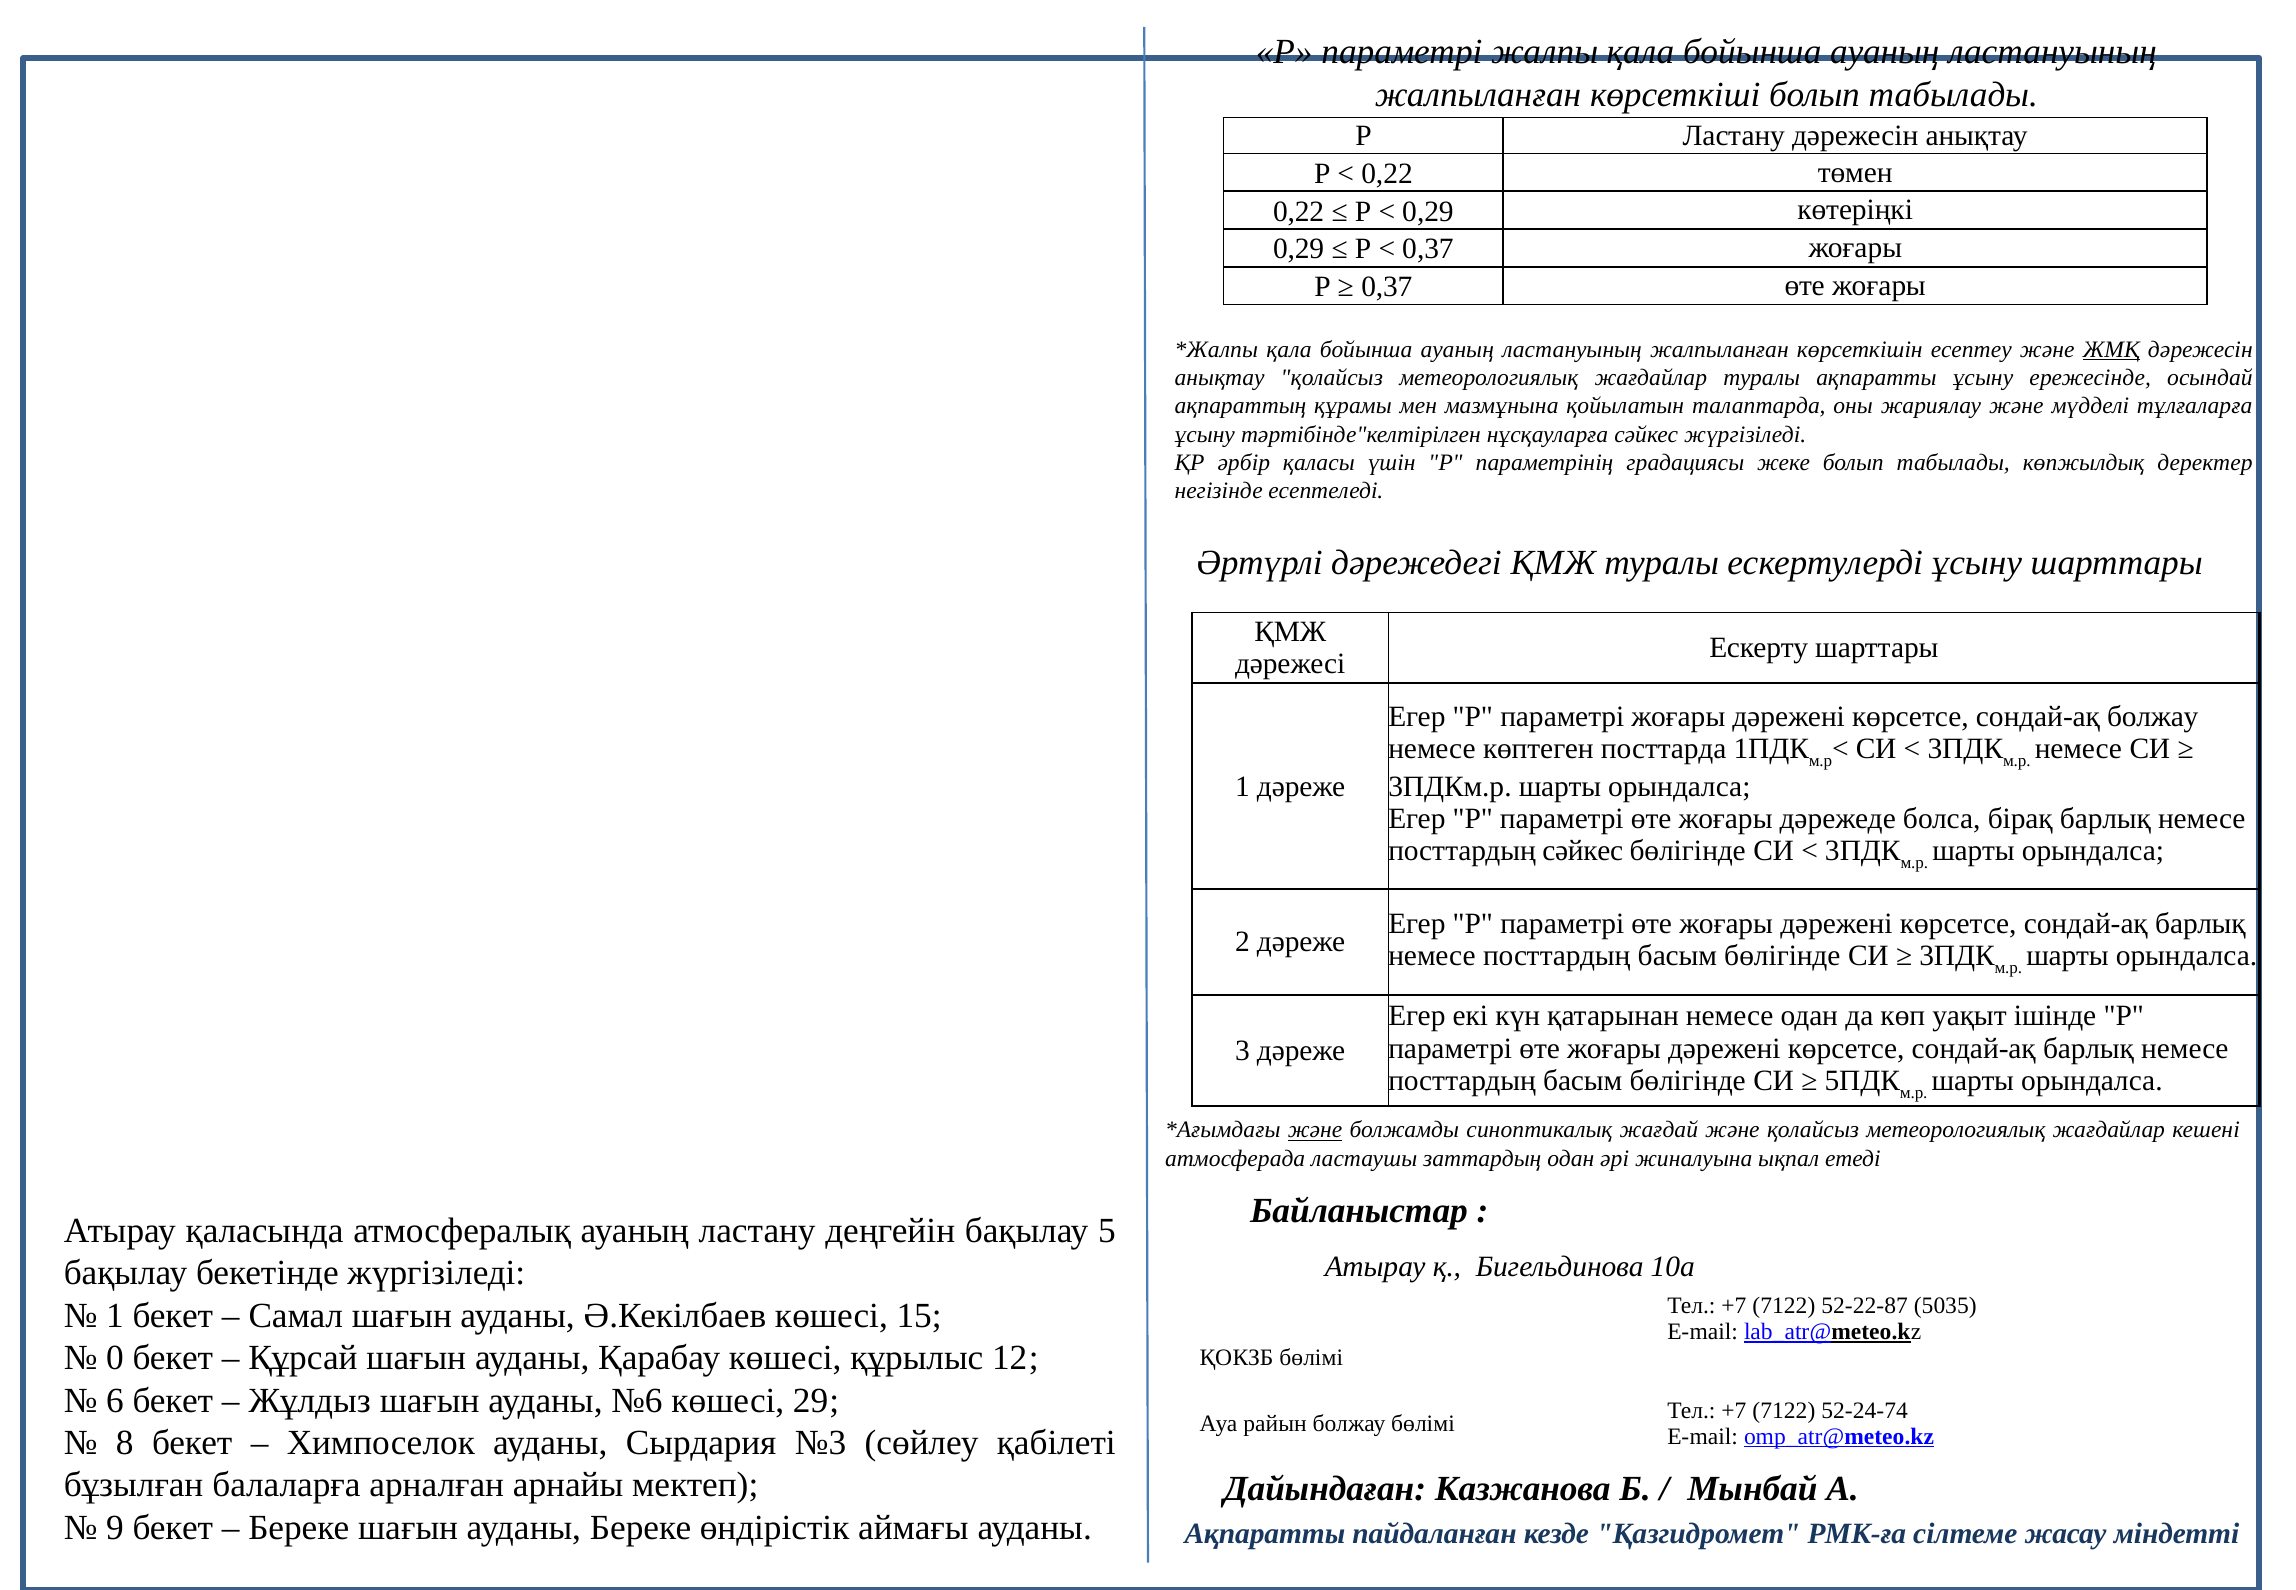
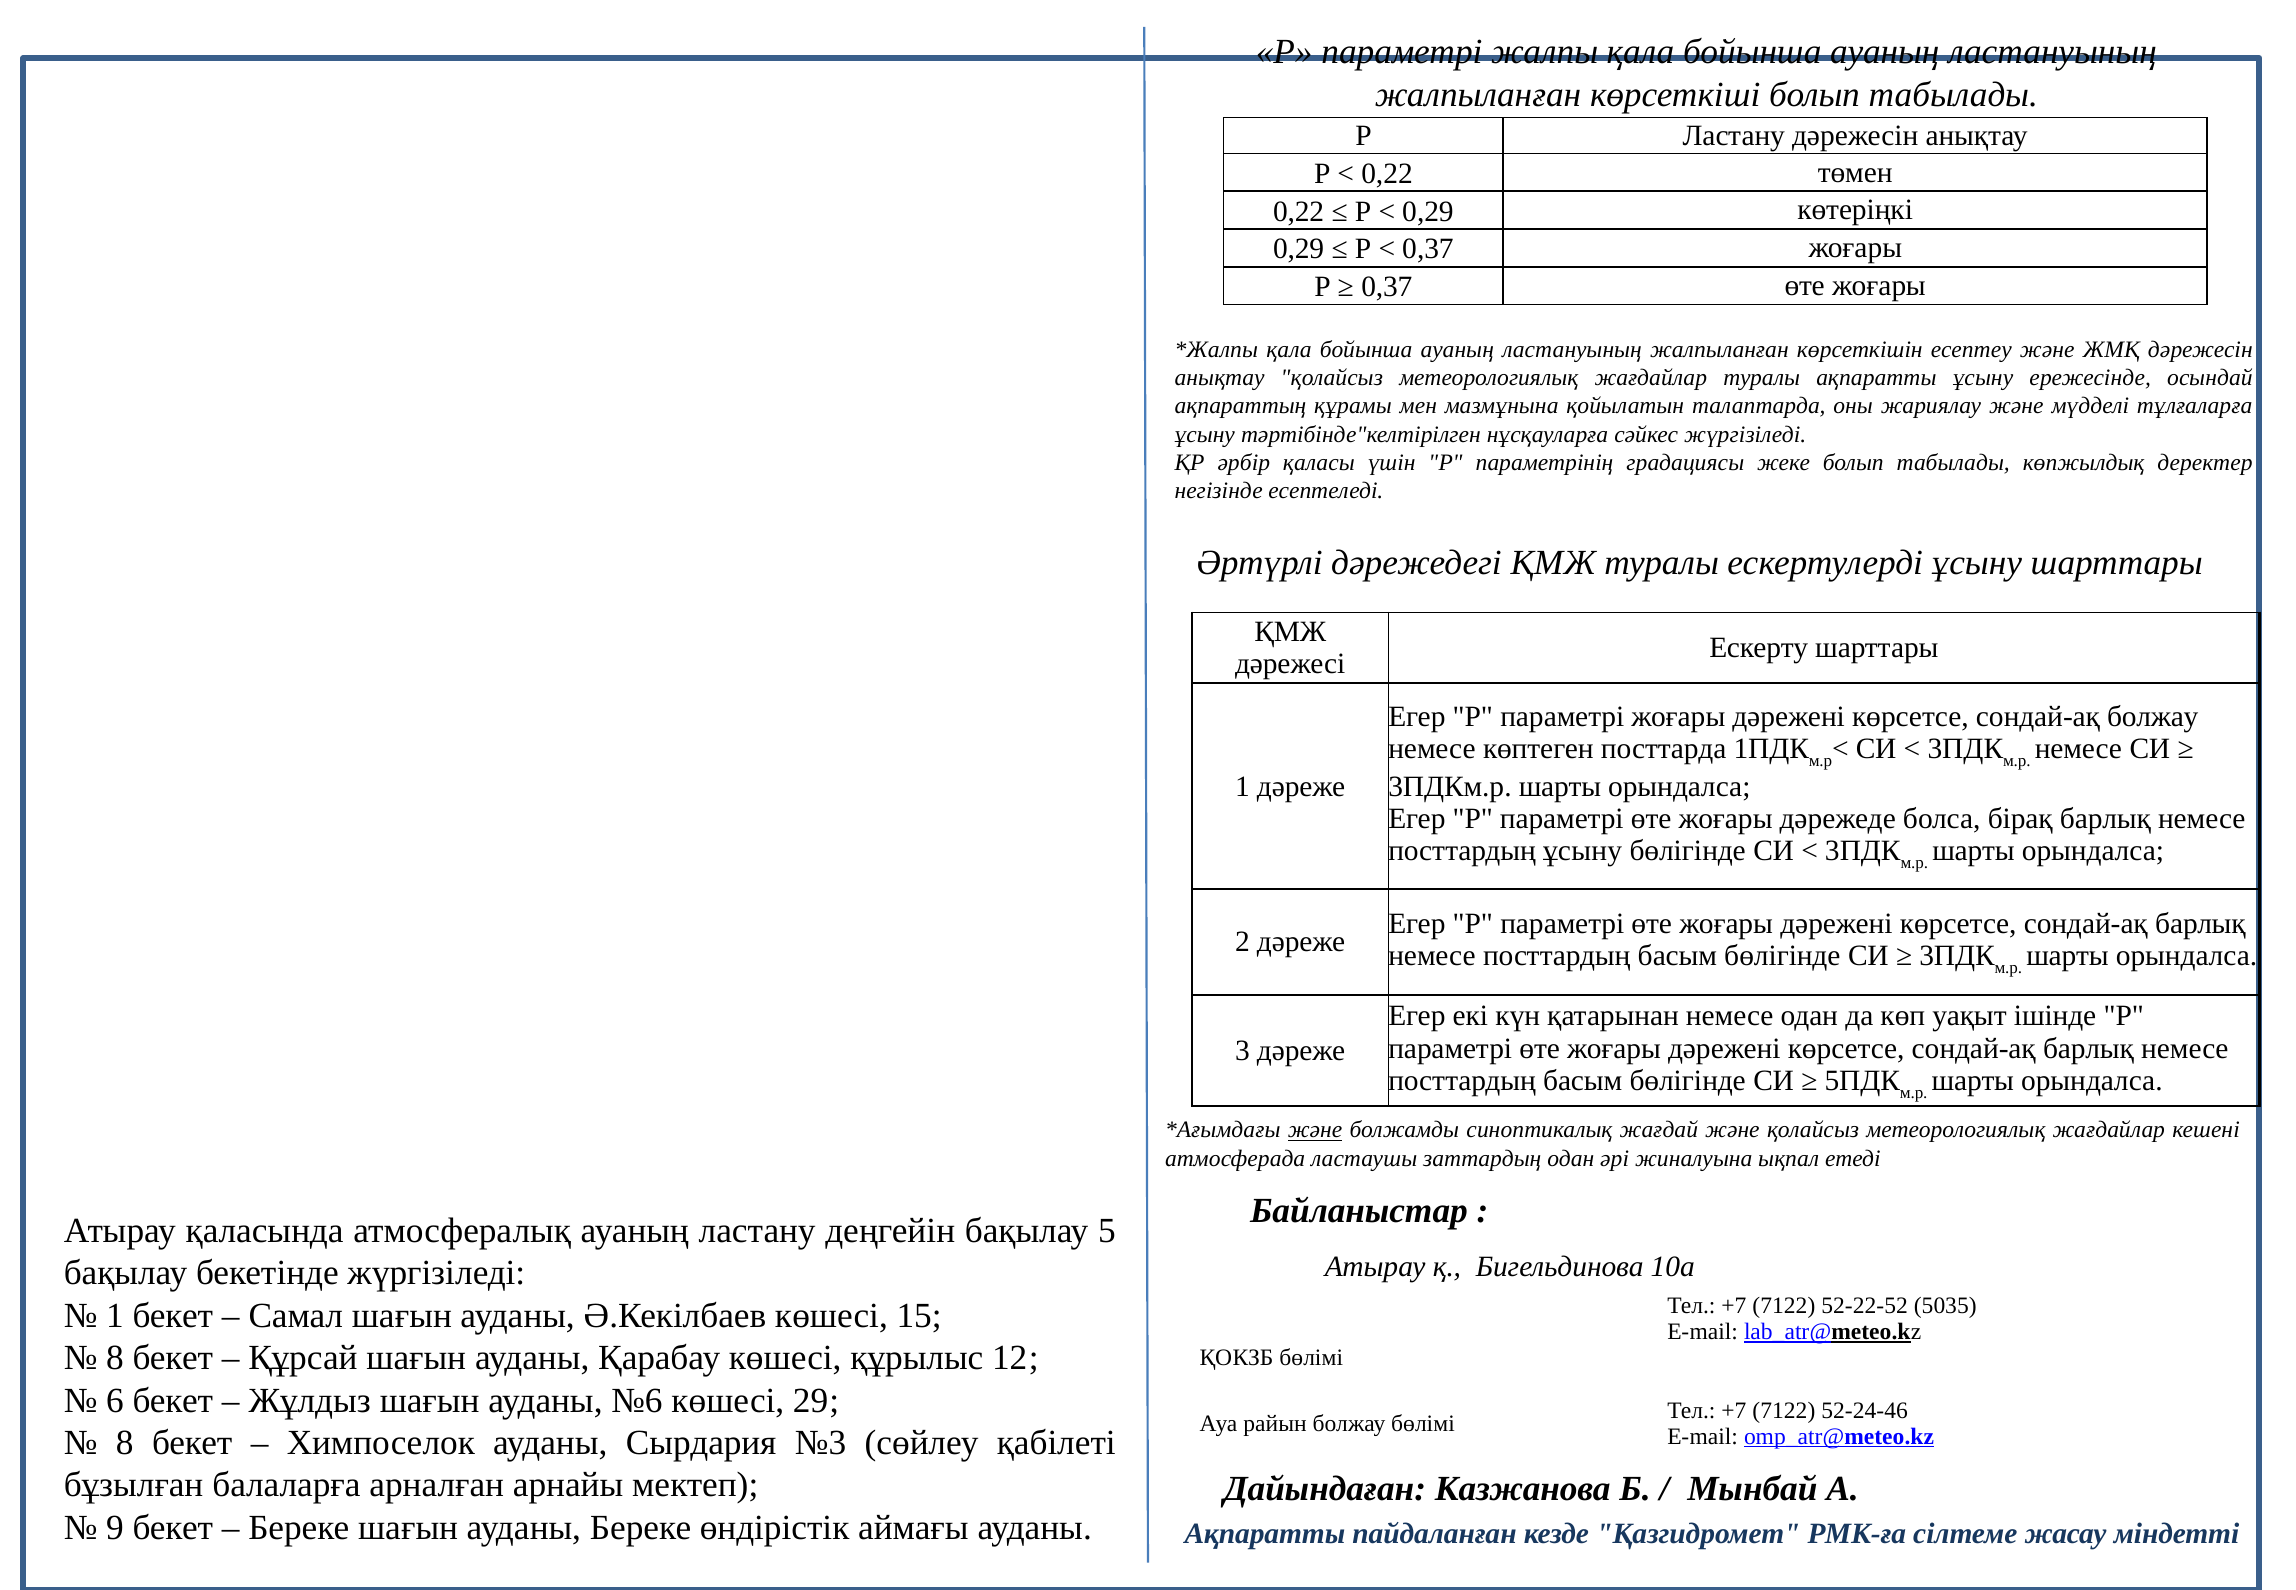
ЖМҚ underline: present -> none (2111, 350)
посттардың сәйкес: сәйкес -> ұсыну (1583, 851)
52-22-87: 52-22-87 -> 52-22-52 (1865, 1305)
0: 0 -> 8 (115, 1358)
52-24-74: 52-24-74 -> 52-24-46 (1865, 1410)
